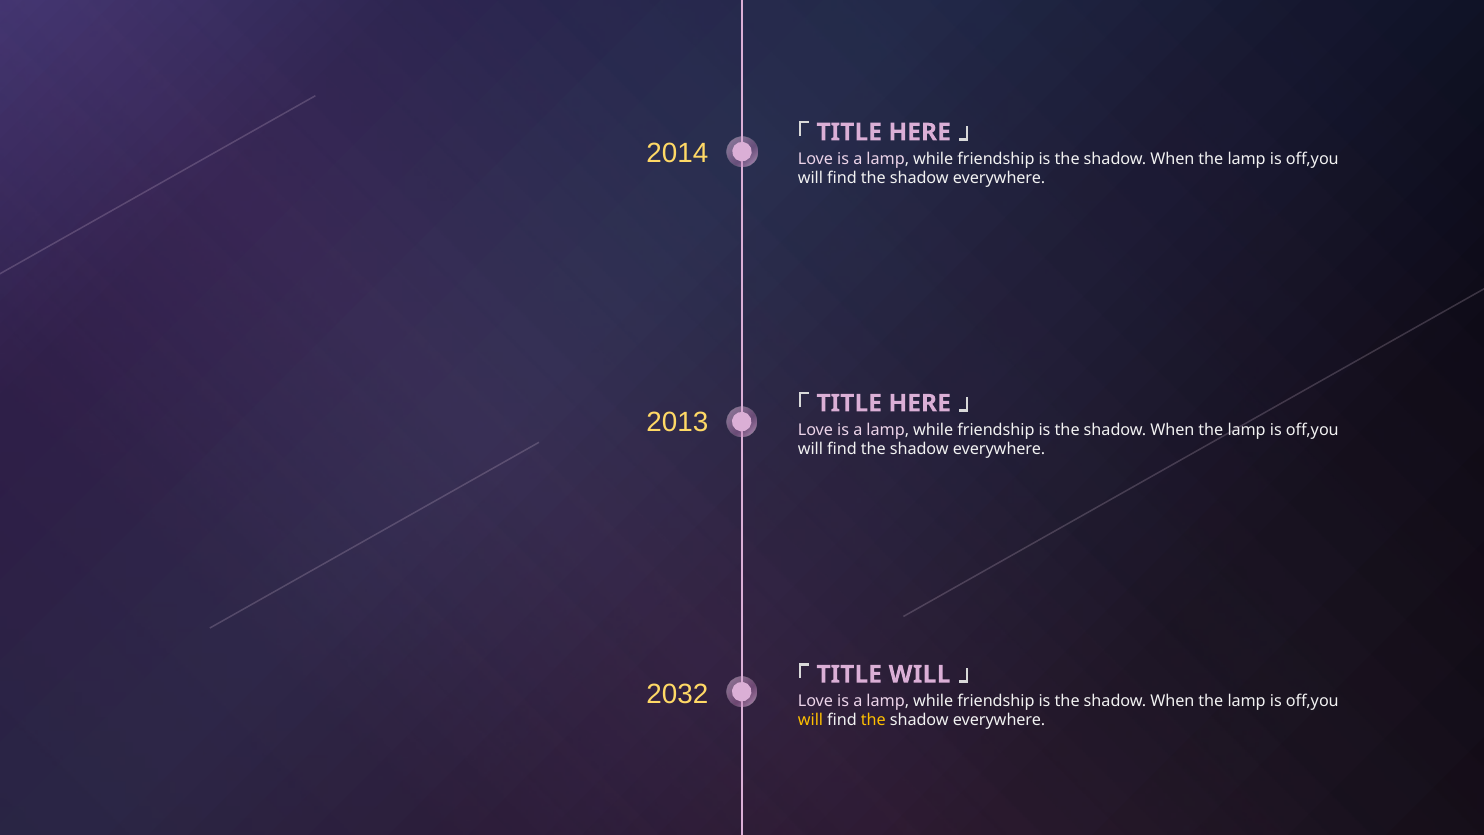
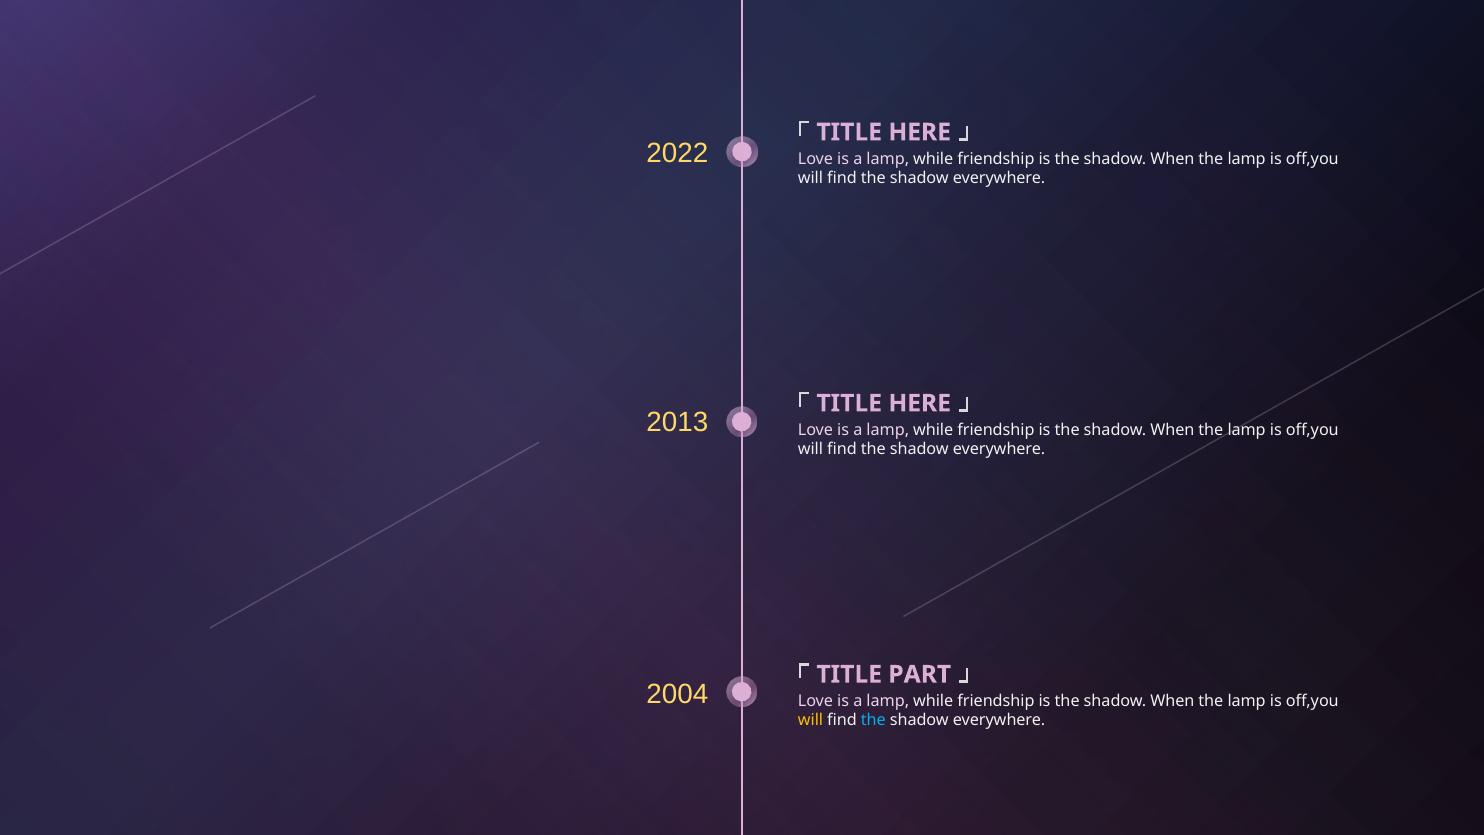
2014: 2014 -> 2022 (677, 153)
TITLE WILL: WILL -> PART (920, 674)
2032: 2032 -> 2004 (677, 695)
the colour: yellow -> light blue (873, 720)
